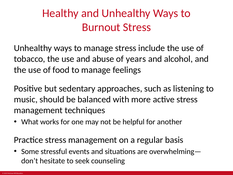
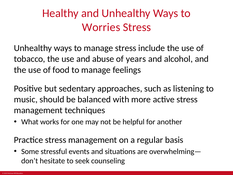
Burnout: Burnout -> Worries (101, 27)
